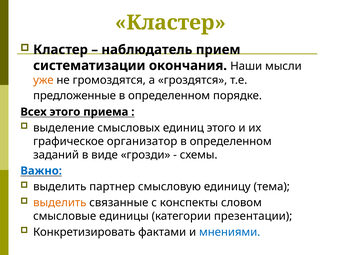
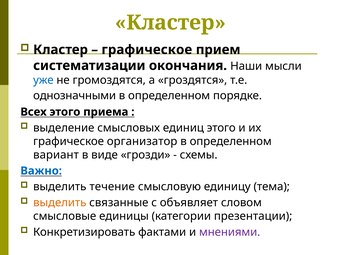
наблюдатель: наблюдатель -> графическое (147, 50)
уже colour: orange -> blue (43, 80)
предложенные: предложенные -> однозначными (75, 96)
заданий: заданий -> вариант (56, 155)
партнер: партнер -> течение (112, 187)
конспекты: конспекты -> объявляет (189, 203)
мнениями colour: blue -> purple (230, 232)
